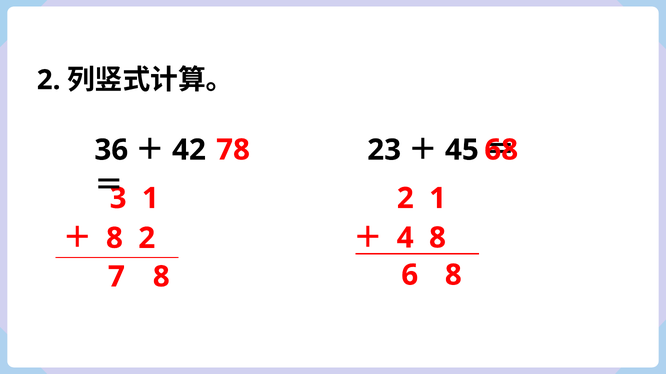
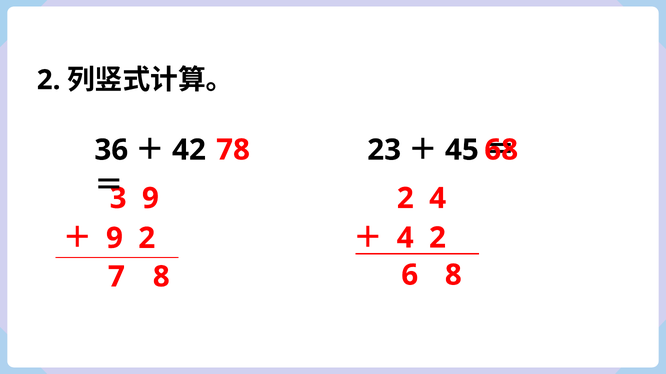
3 1: 1 -> 9 (150, 199)
2 1: 1 -> 4 (438, 199)
4 8: 8 -> 2 (438, 238)
8: 8 -> 9 (114, 239)
